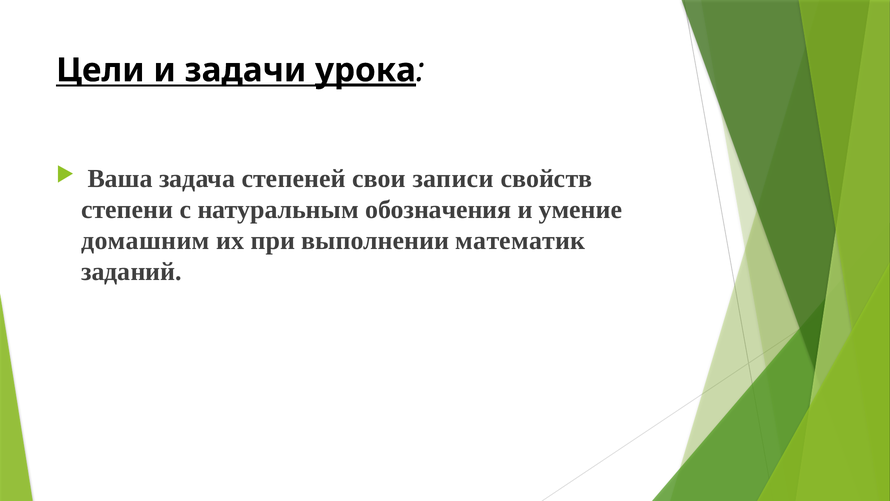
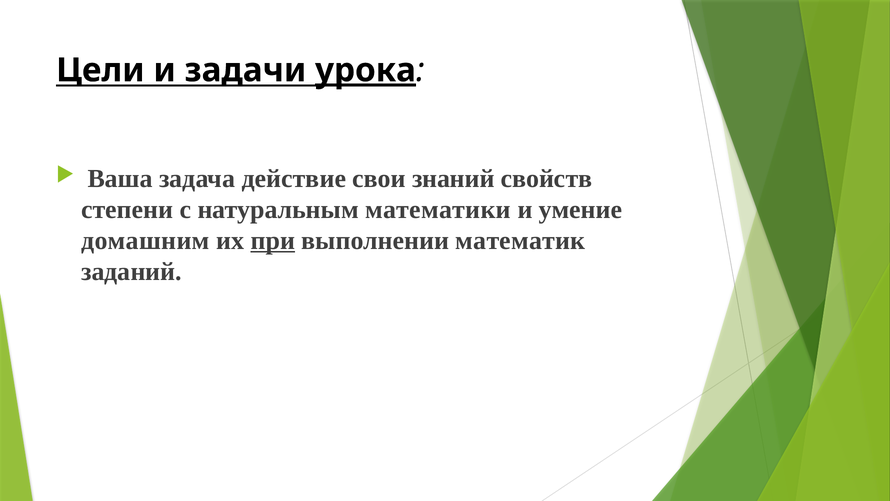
степеней: степеней -> действие (294, 178)
записи: записи -> знаний (453, 178)
обозначения: обозначения -> математики (438, 209)
при underline: none -> present (273, 241)
